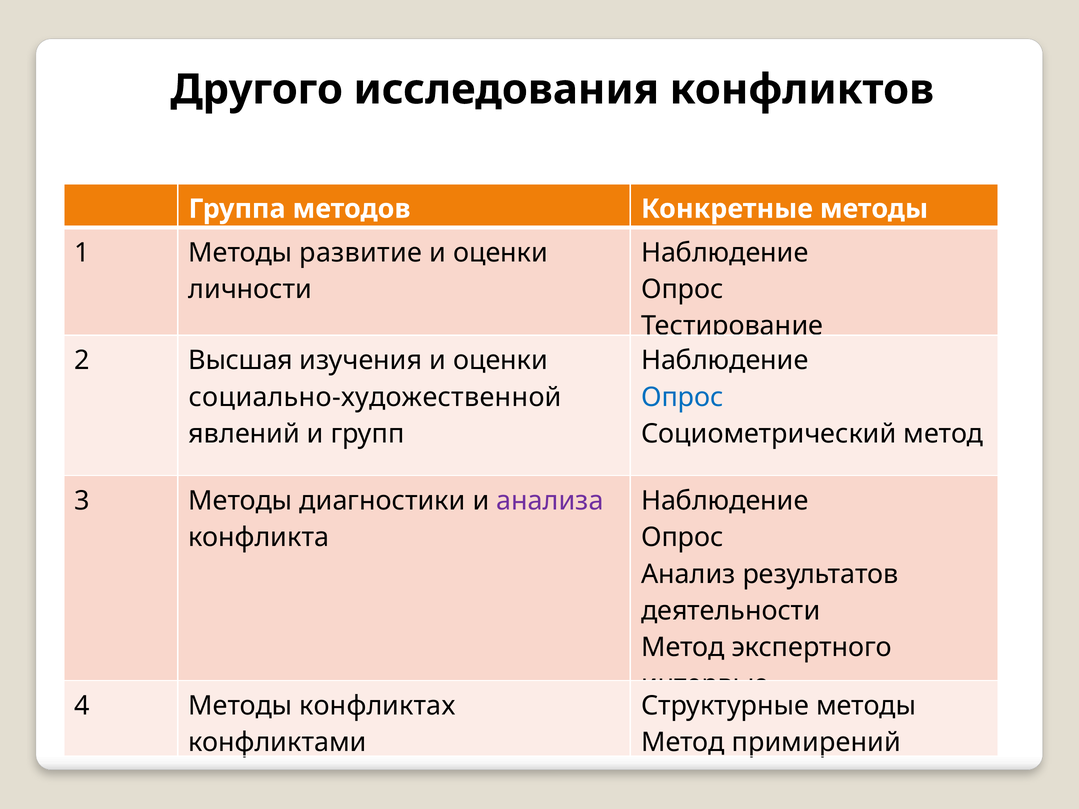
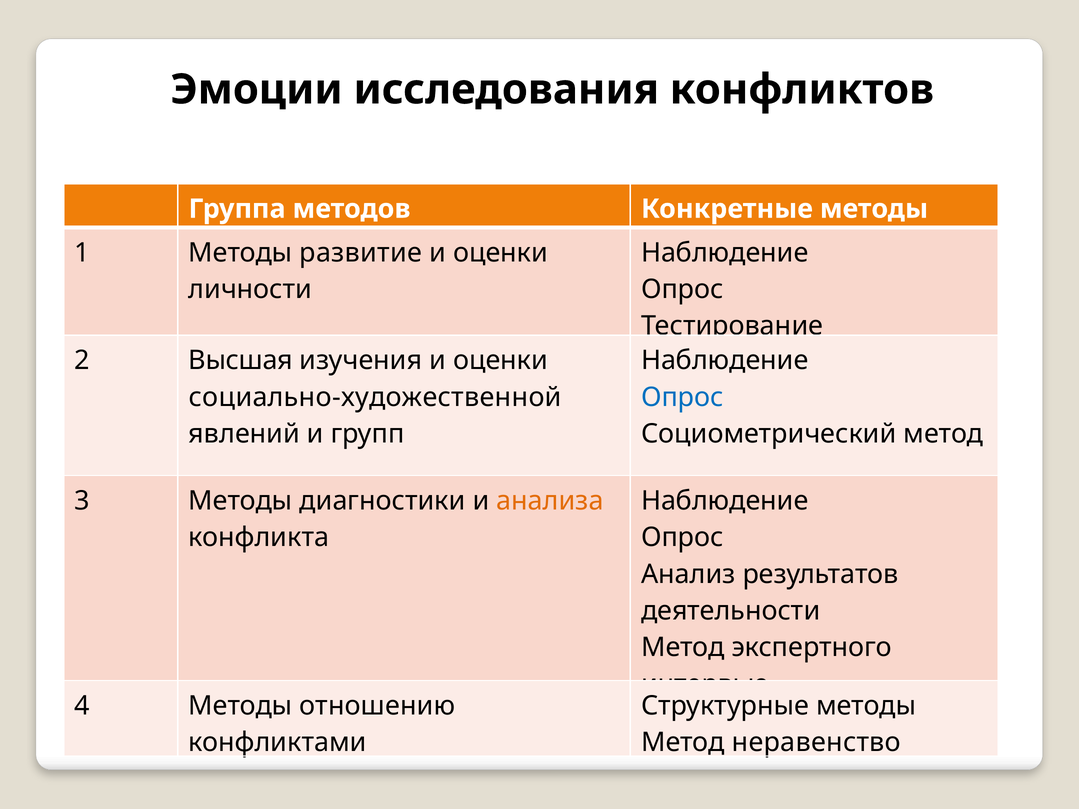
Другого: Другого -> Эмоции (256, 90)
анализа colour: purple -> orange (550, 501)
конфликтах: конфликтах -> отношению (377, 706)
примирений: примирений -> неравенство (816, 743)
